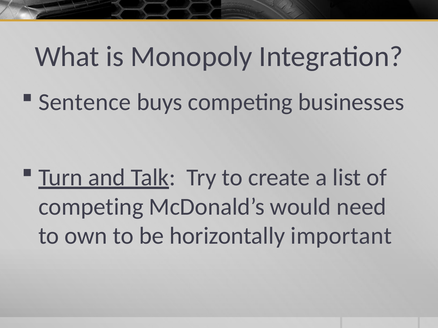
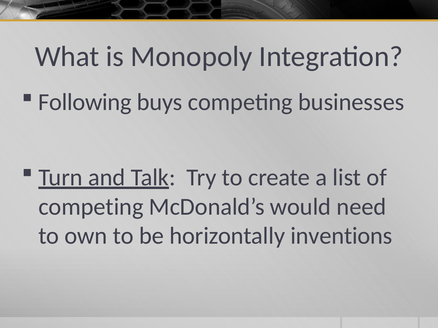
Sentence: Sentence -> Following (85, 102)
important: important -> inventions (341, 236)
